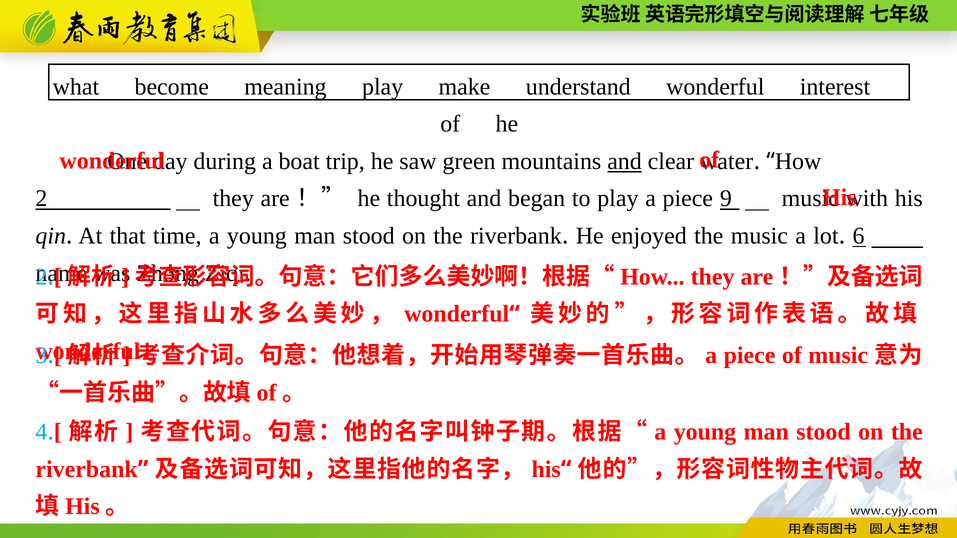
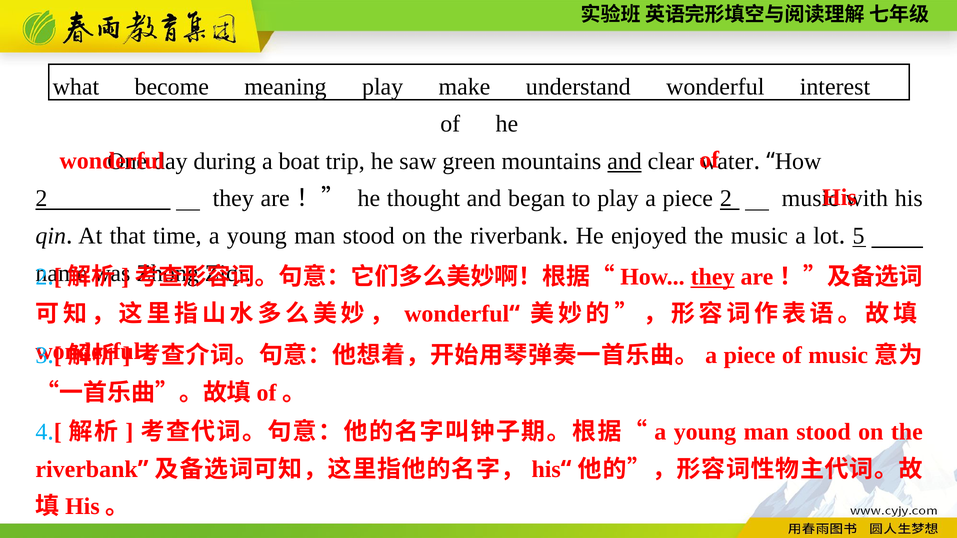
piece 9: 9 -> 2 (726, 199)
6: 6 -> 5 (859, 236)
they underline: none -> present (713, 277)
